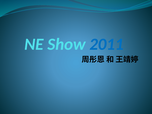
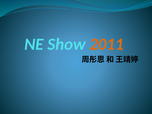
2011 colour: blue -> orange (106, 44)
